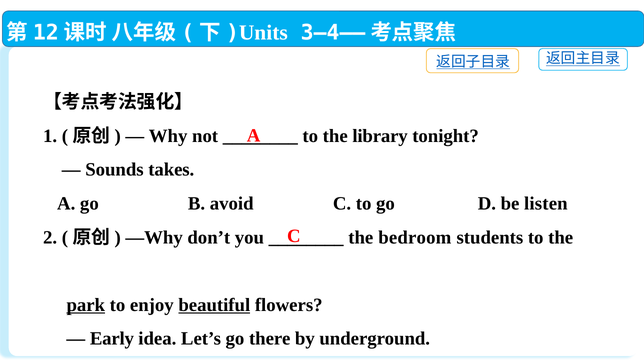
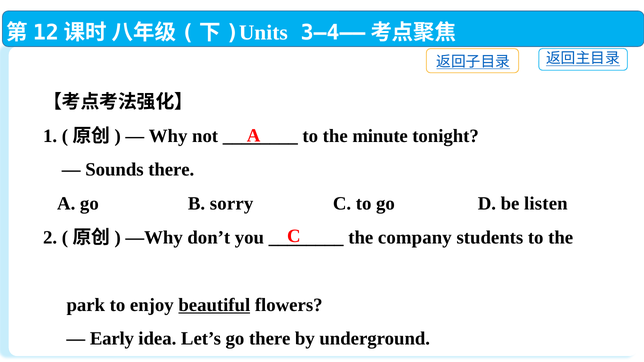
library: library -> minute (380, 136)
Sounds takes: takes -> there (171, 170)
avoid: avoid -> sorry (232, 204)
bedroom: bedroom -> company (415, 237)
park underline: present -> none (86, 305)
